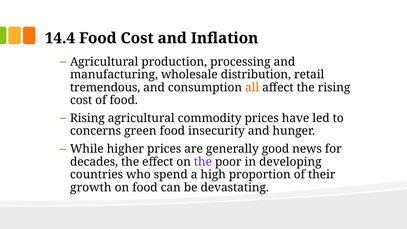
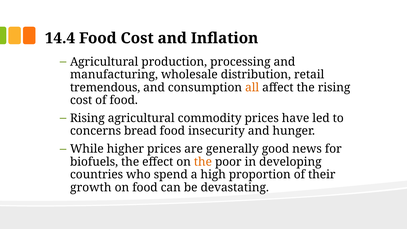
green: green -> bread (140, 131)
decades: decades -> biofuels (94, 162)
the colour: purple -> orange (203, 162)
